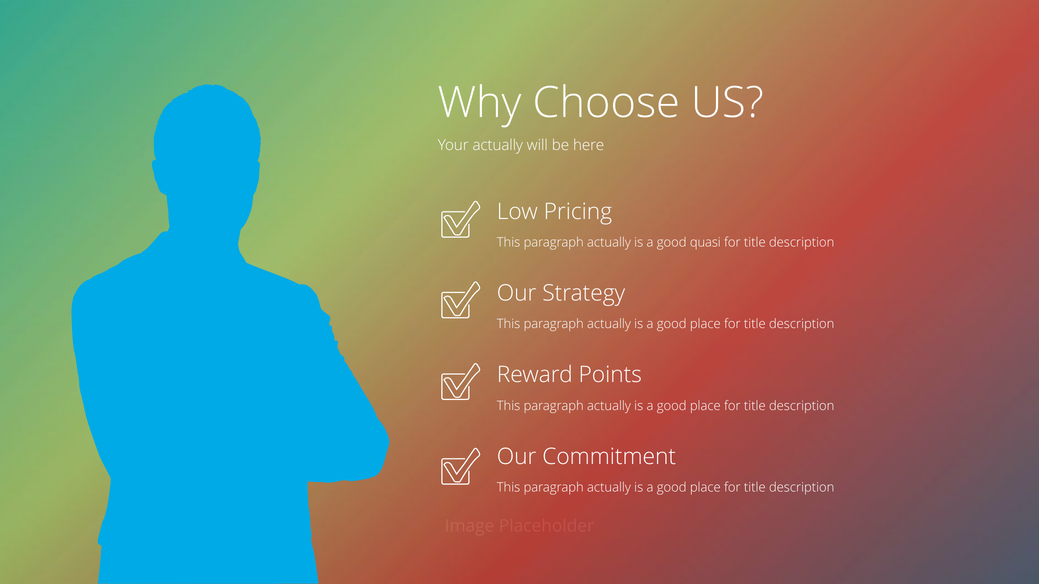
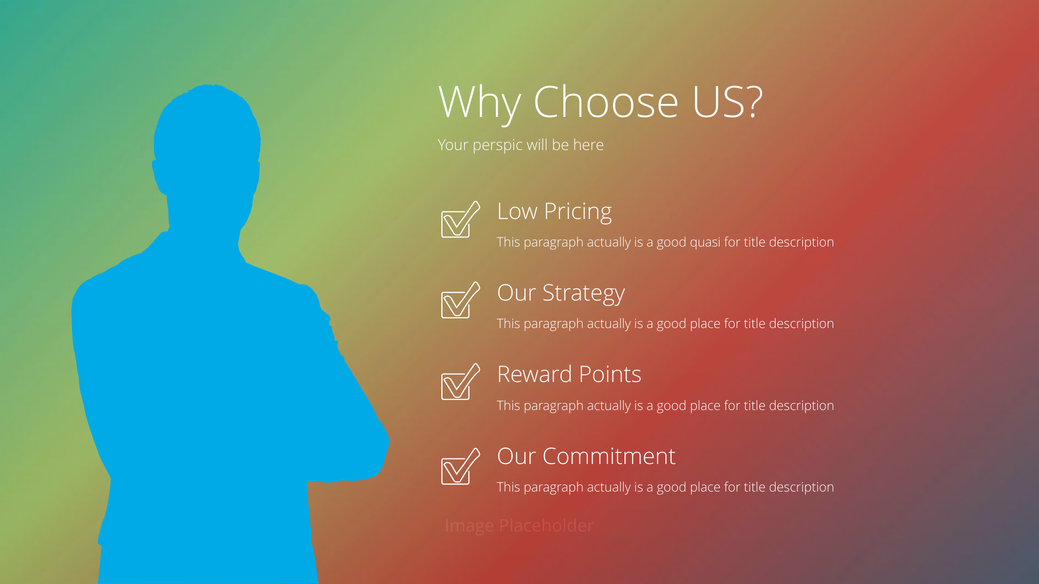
Your actually: actually -> perspic (498, 146)
